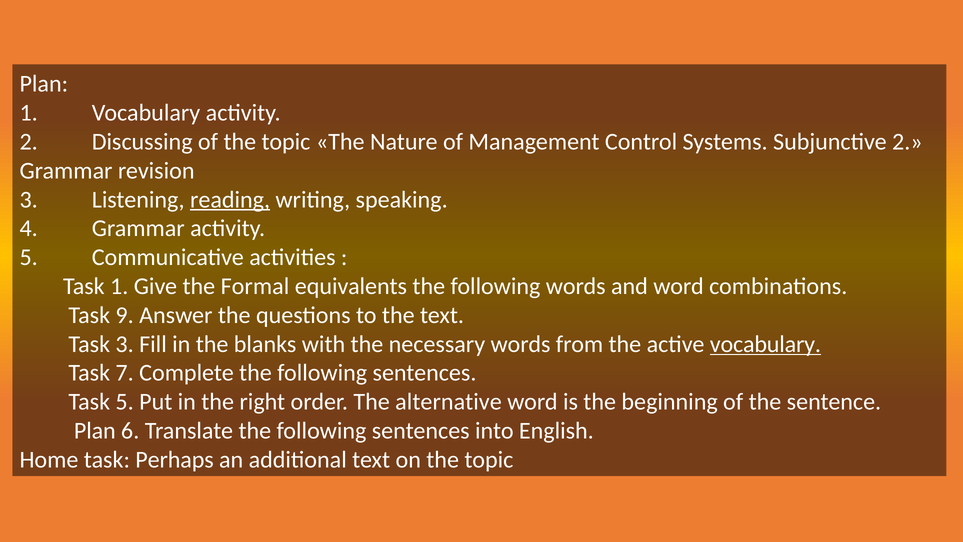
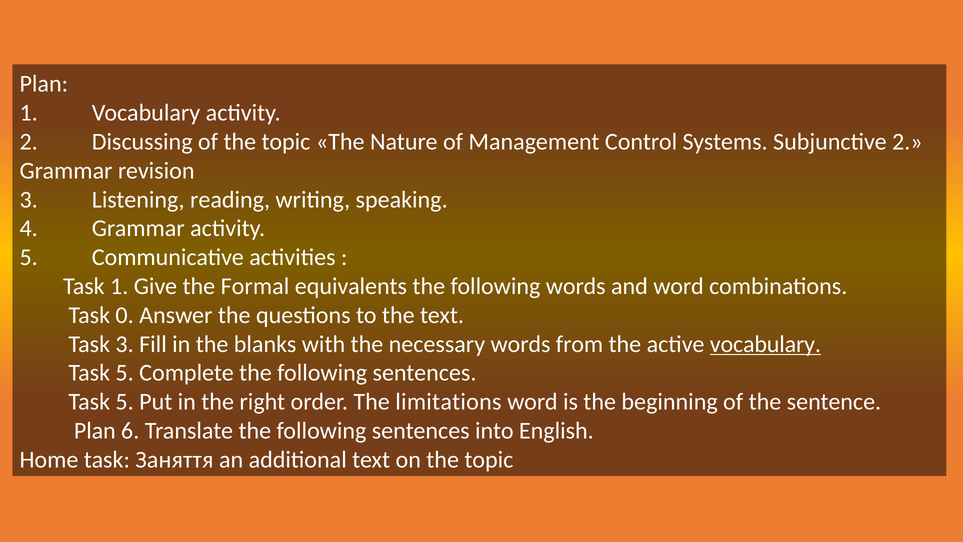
reading underline: present -> none (230, 199)
9: 9 -> 0 (125, 315)
7: 7 -> 5 (125, 373)
alternative: alternative -> limitations (448, 402)
Perhaps: Perhaps -> Заняття (174, 459)
